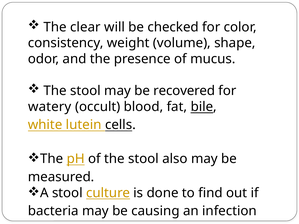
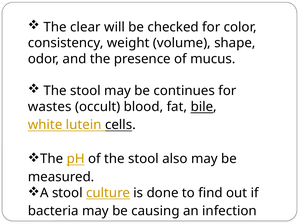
recovered: recovered -> continues (184, 91)
watery: watery -> wastes (50, 107)
